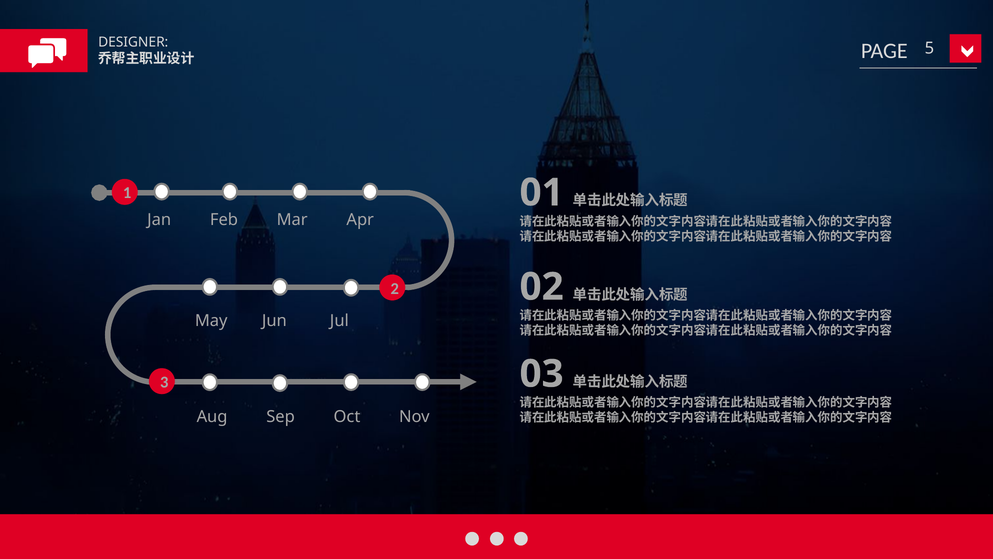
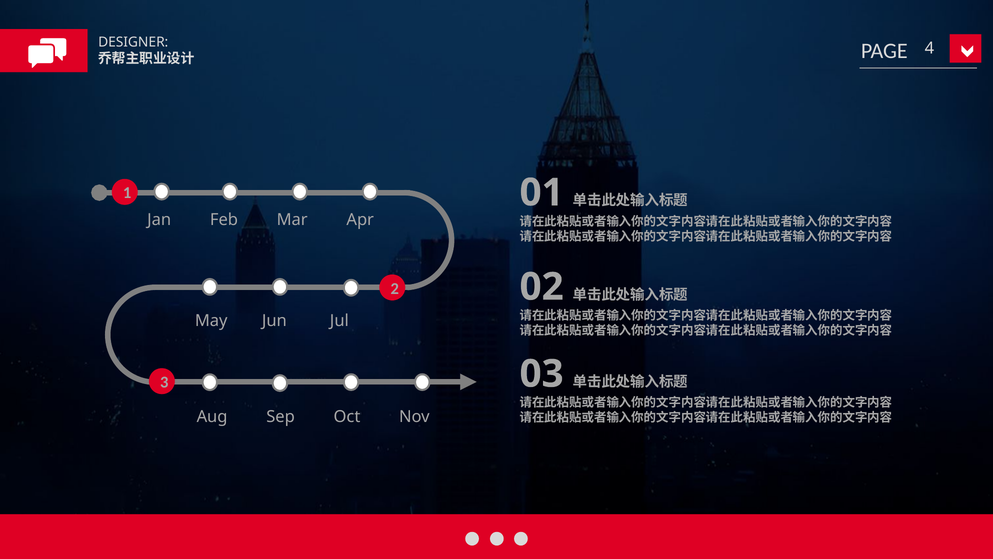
5: 5 -> 4 (929, 48)
